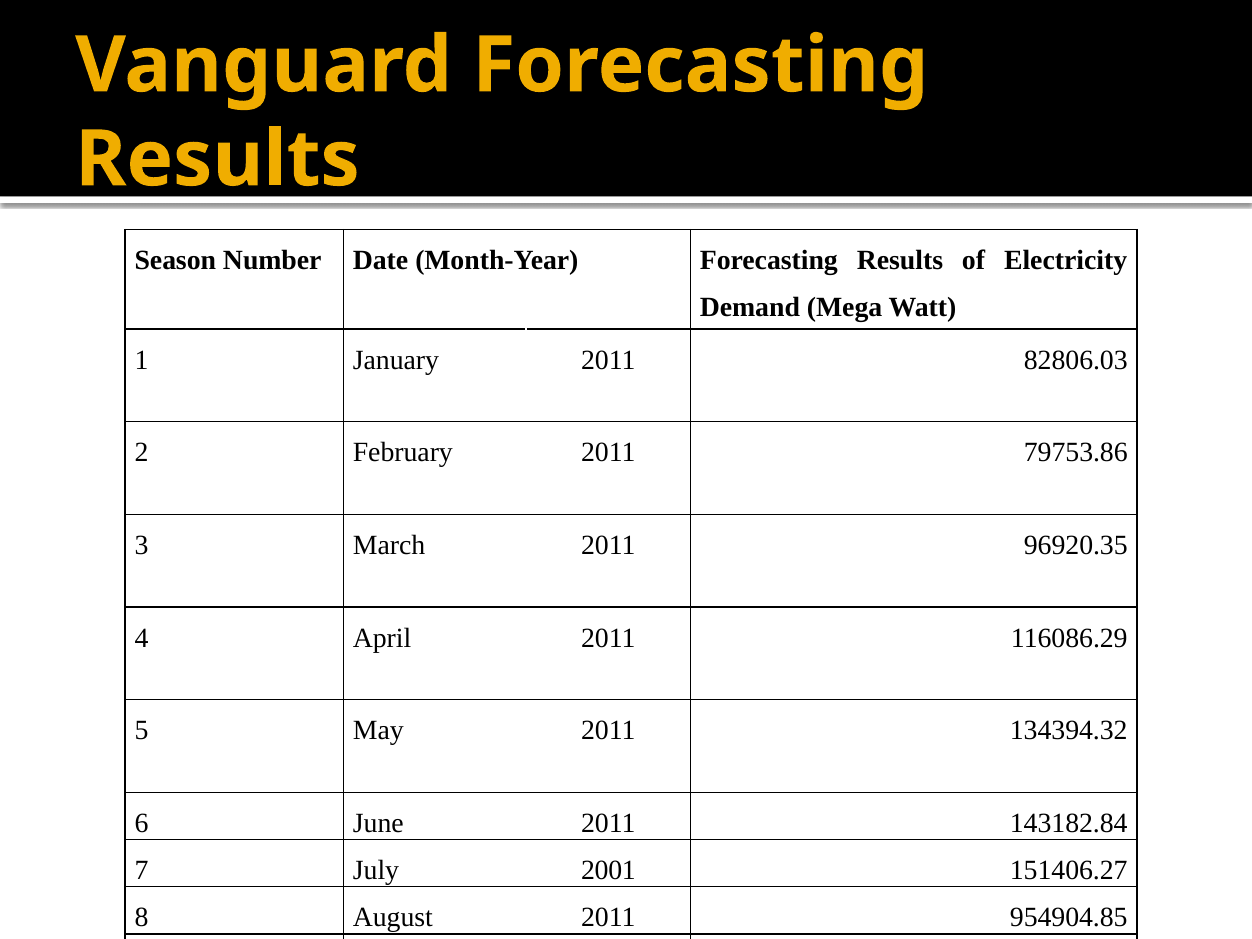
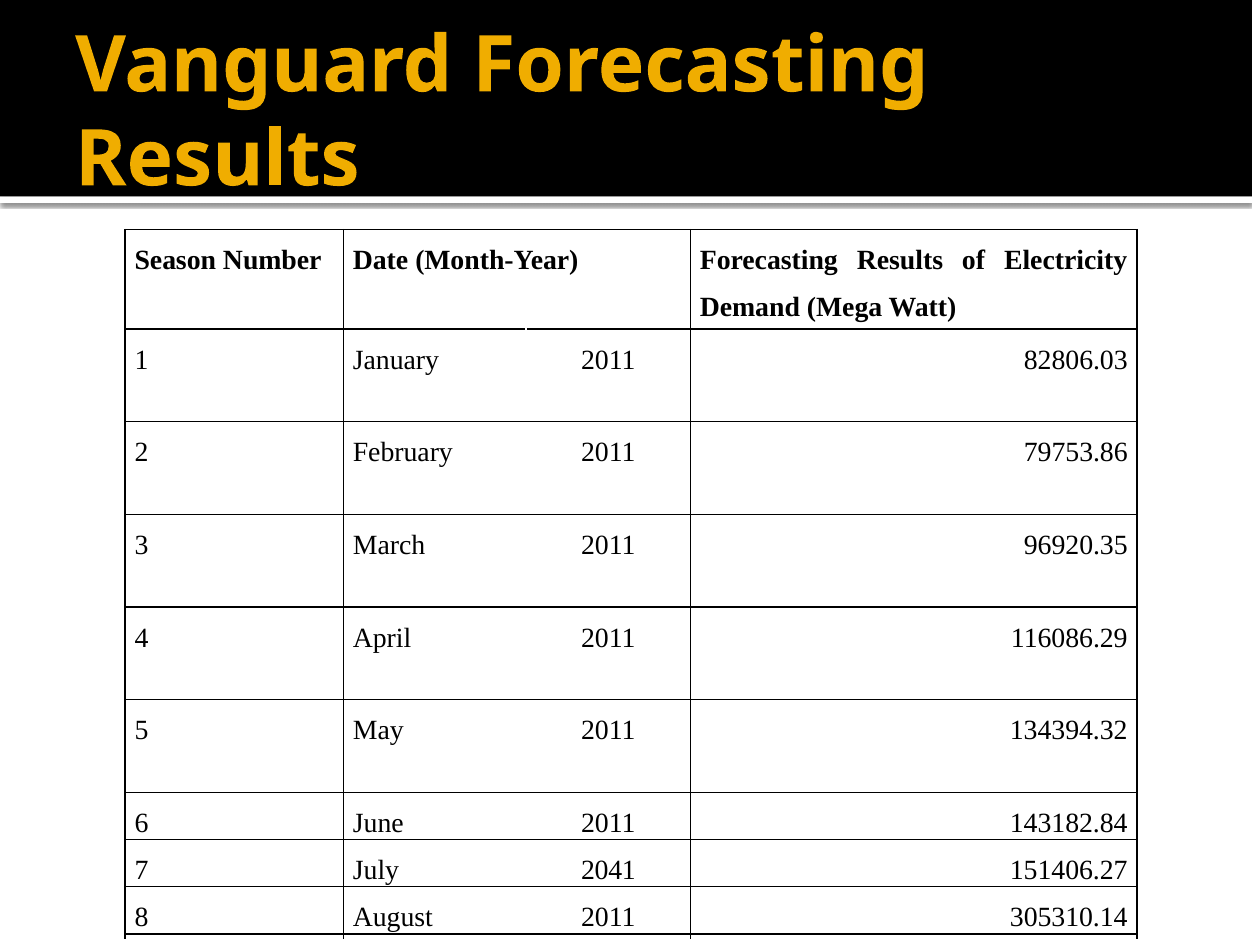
2001: 2001 -> 2041 (608, 871)
954904.85: 954904.85 -> 305310.14 (1069, 918)
